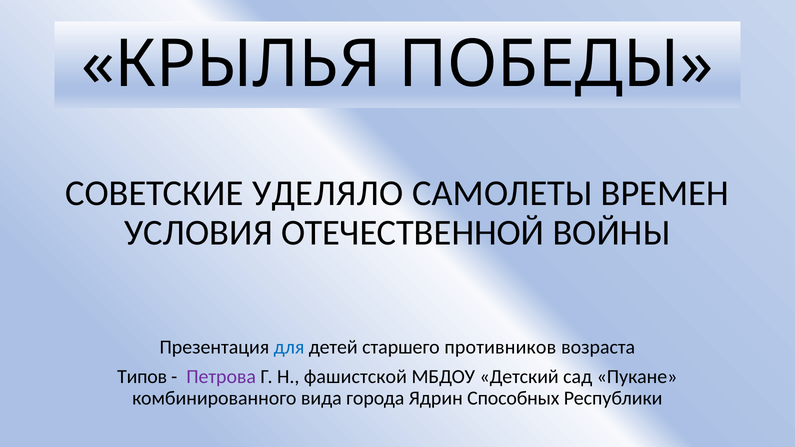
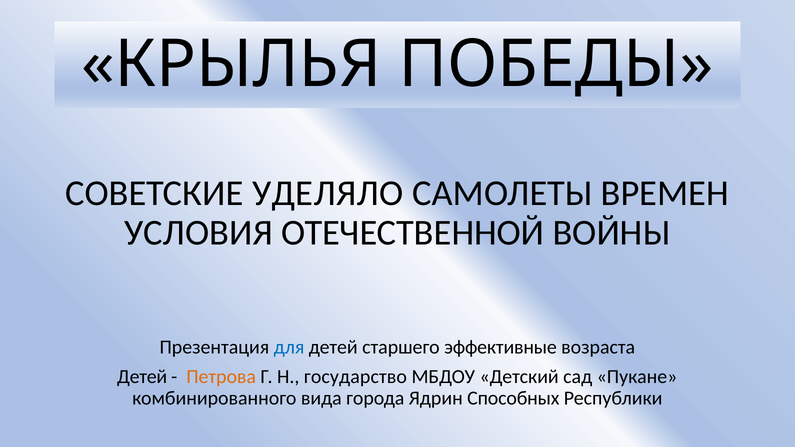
противников: противников -> эффективные (500, 347)
Типов: Типов -> Детей (142, 377)
Петрова colour: purple -> orange (221, 377)
фашистской: фашистской -> государство (355, 377)
